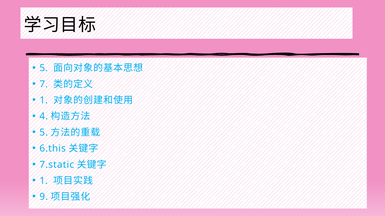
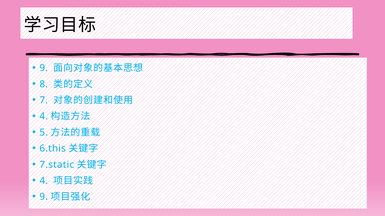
5: 5 -> 9 (44, 68)
7: 7 -> 8 (44, 84)
1: 1 -> 7 (44, 100)
1: 1 -> 4 (44, 181)
